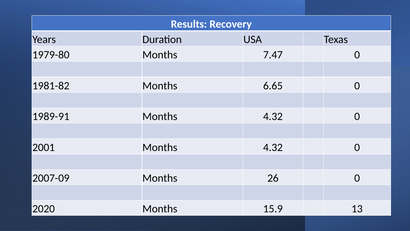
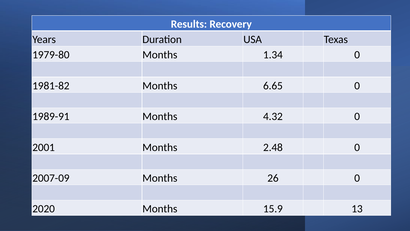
7.47: 7.47 -> 1.34 (273, 55)
2001 Months 4.32: 4.32 -> 2.48 (273, 147)
